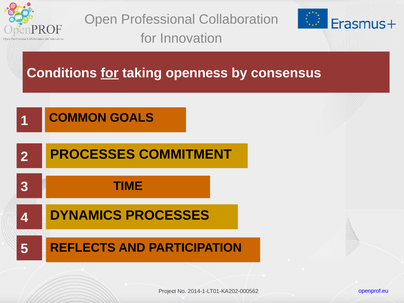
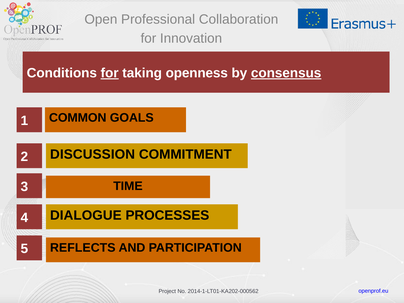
consensus underline: none -> present (286, 73)
PROCESSES: PROCESSES -> DISCUSSION (93, 154)
DYNAMICS: DYNAMICS -> DIALOGUE (86, 215)
